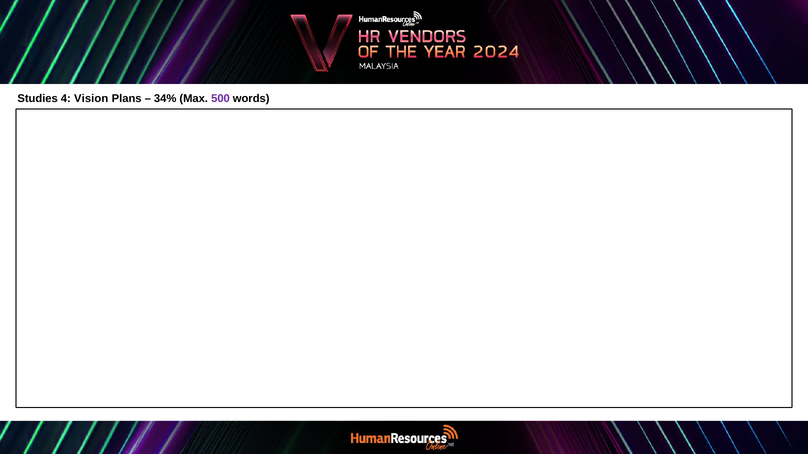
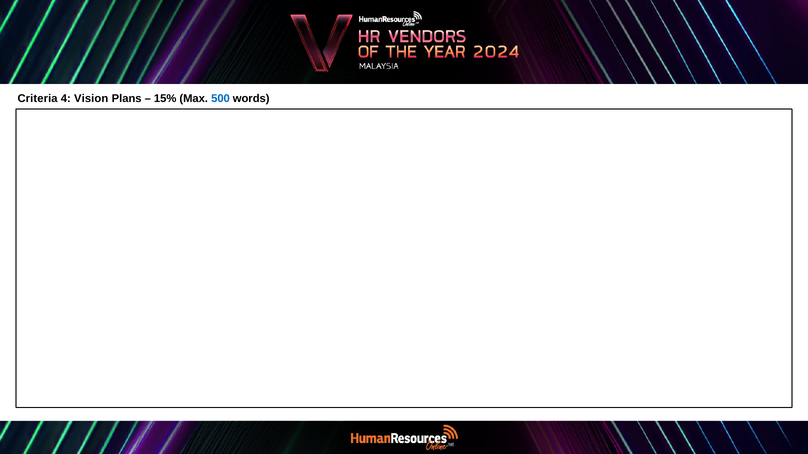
Studies: Studies -> Criteria (38, 99)
34%: 34% -> 15% (165, 99)
500 colour: purple -> blue (220, 99)
